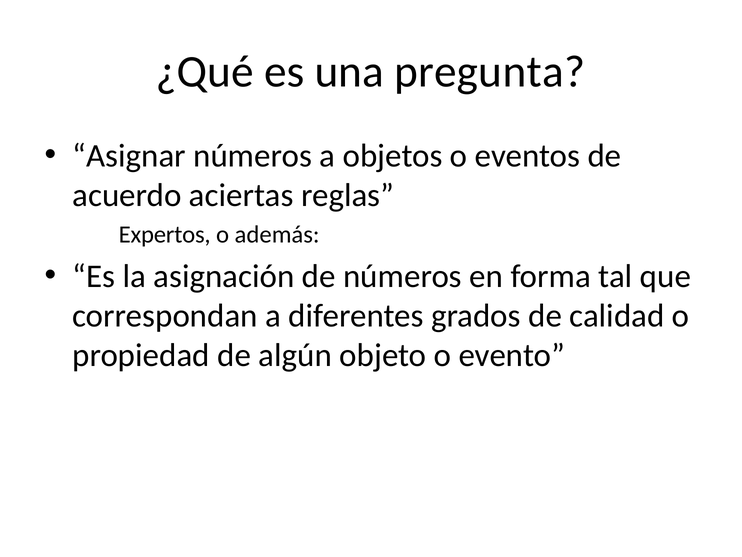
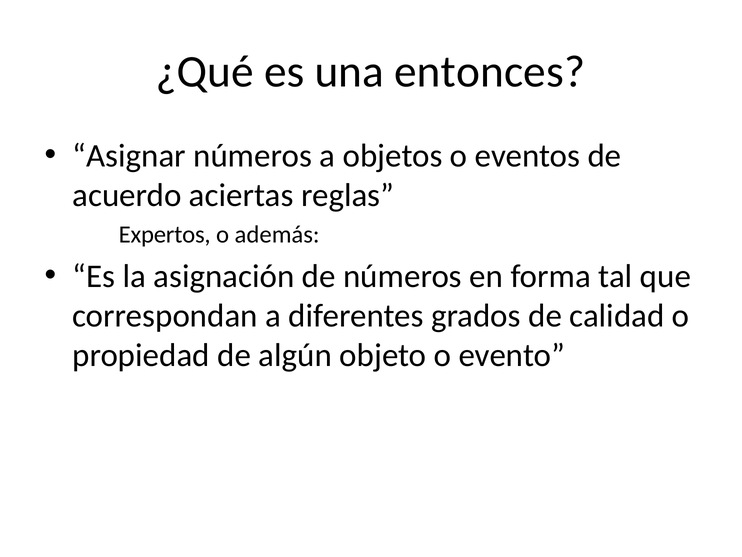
pregunta: pregunta -> entonces (490, 72)
